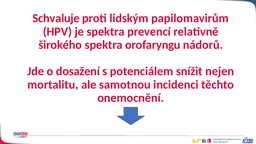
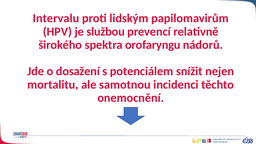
Schvaluje: Schvaluje -> Intervalu (56, 18)
je spektra: spektra -> službou (106, 32)
